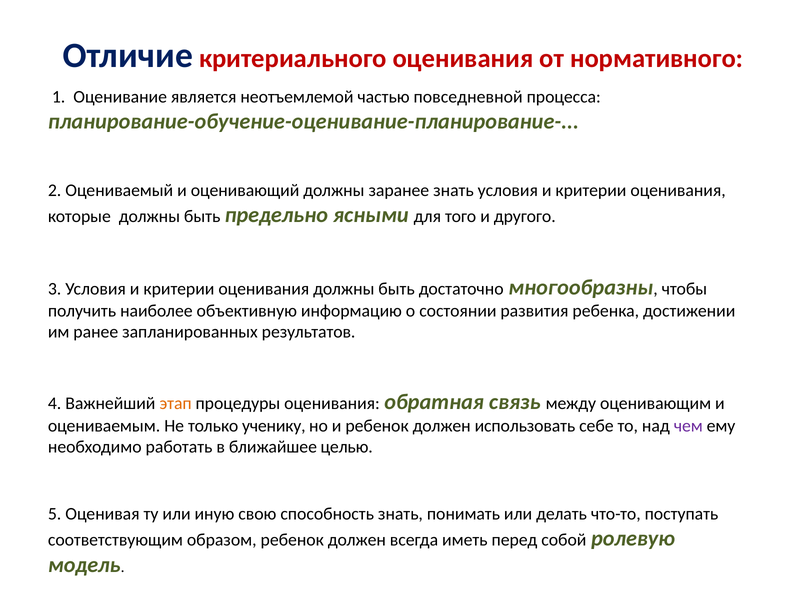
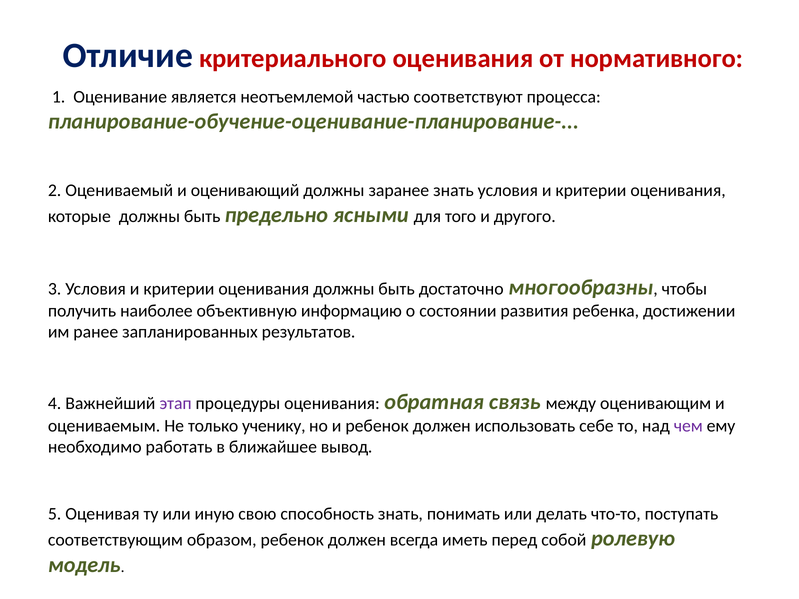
повседневной: повседневной -> соответствуют (468, 97)
этап colour: orange -> purple (176, 404)
целью: целью -> вывод (347, 447)
